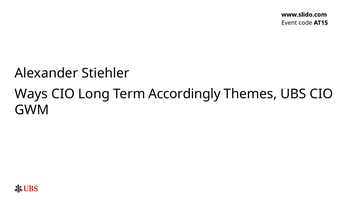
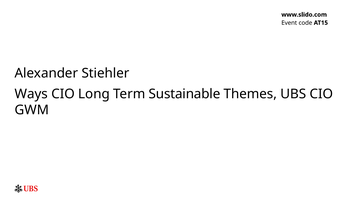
Accordingly: Accordingly -> Sustainable (185, 94)
